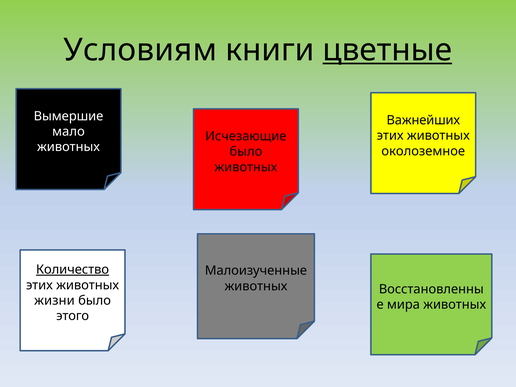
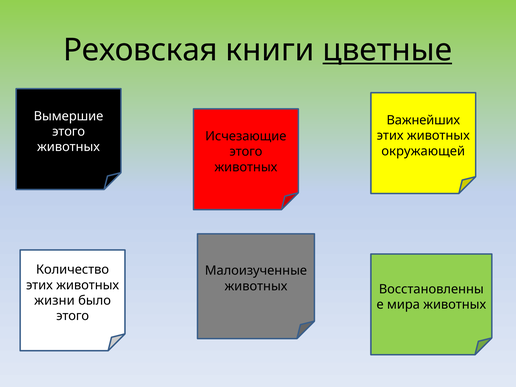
Условиям: Условиям -> Реховская (140, 50)
мало: мало -> этого (69, 132)
околоземное: околоземное -> окружающей (423, 151)
было: было -> этого (246, 152)
Количество underline: present -> none (73, 270)
